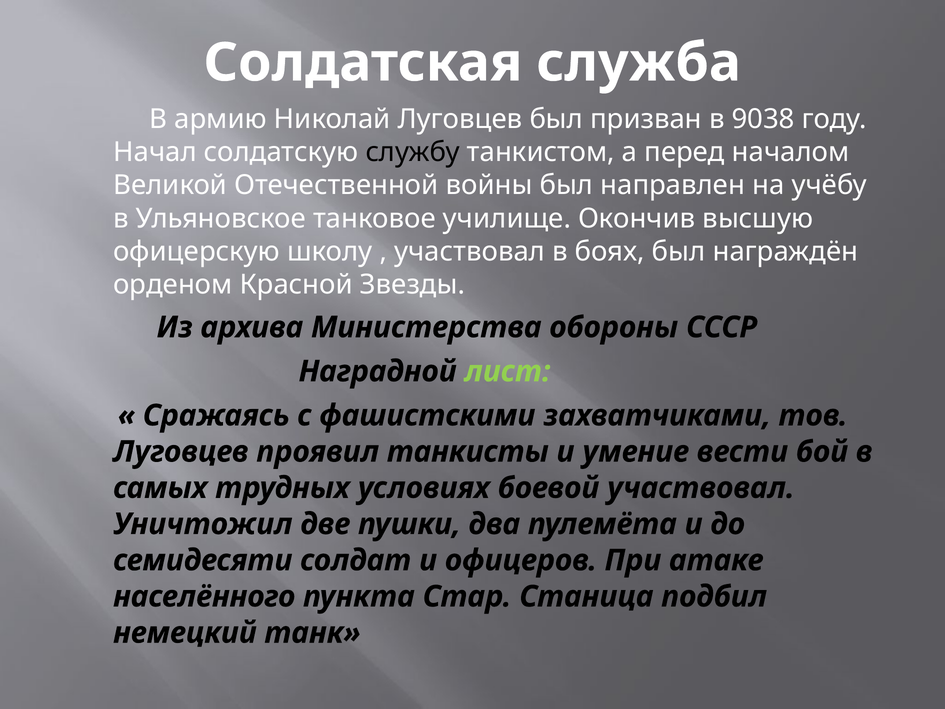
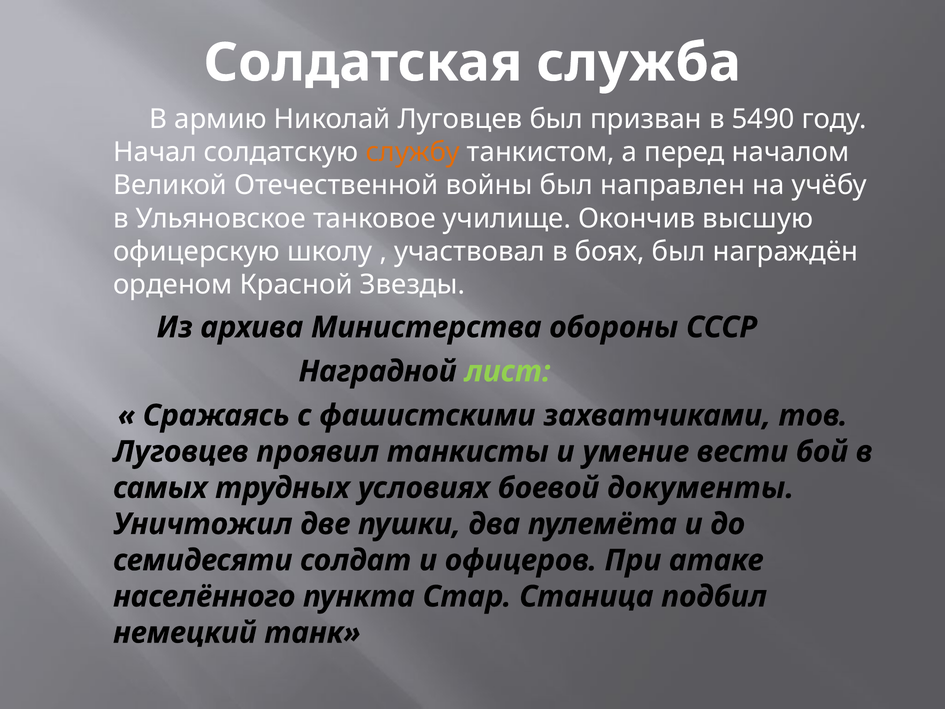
9038: 9038 -> 5490 (763, 119)
службу colour: black -> orange (413, 152)
боевой участвовал: участвовал -> документы (701, 488)
